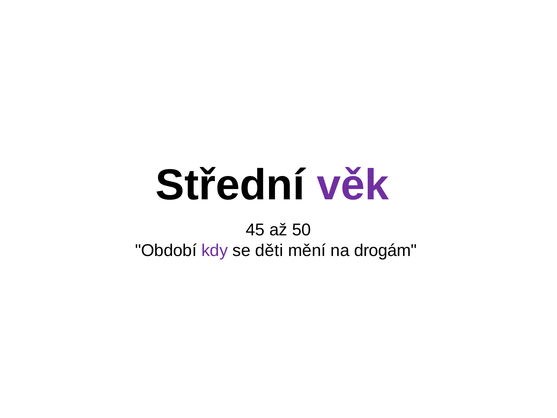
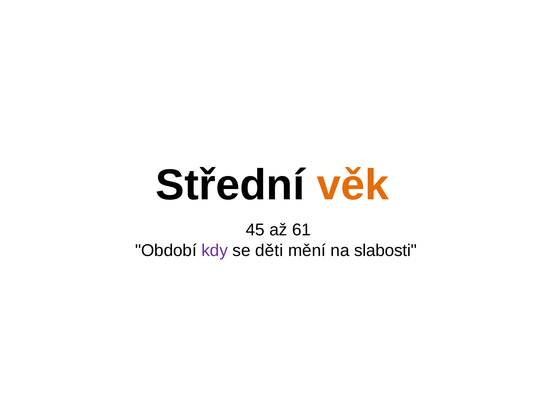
věk colour: purple -> orange (353, 185)
50: 50 -> 61 (302, 230)
drogám: drogám -> slabosti (385, 250)
